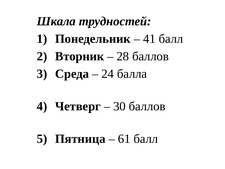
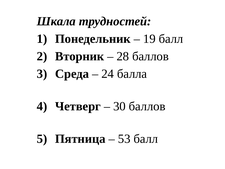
41: 41 -> 19 (149, 39)
61: 61 -> 53 (124, 139)
